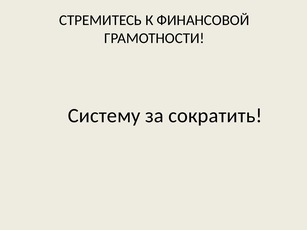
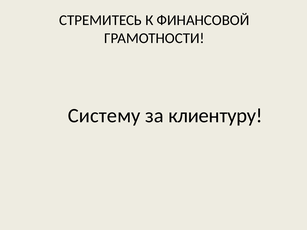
сократить: сократить -> клиентуру (215, 116)
